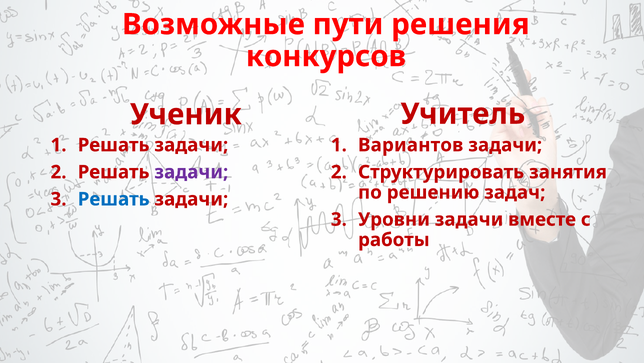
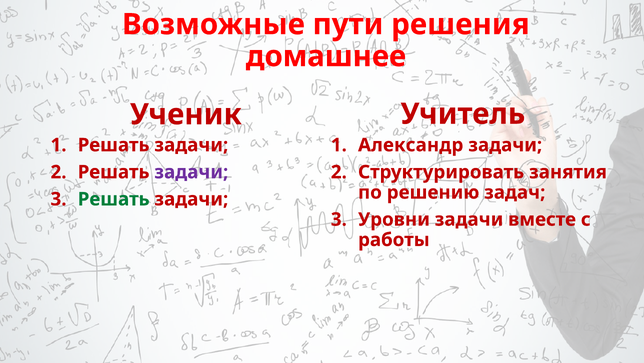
конкурсов: конкурсов -> домашнее (326, 56)
Вариантов: Вариантов -> Александр (411, 145)
Решать colour: blue -> green (114, 199)
